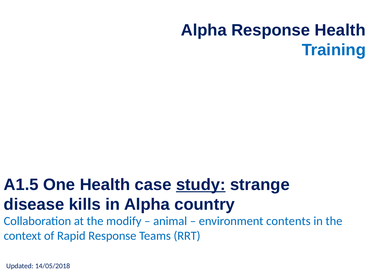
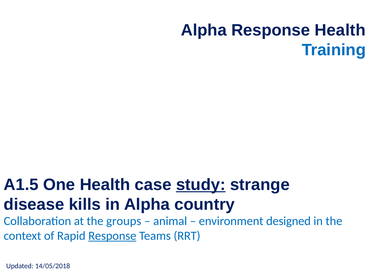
modify: modify -> groups (124, 221)
contents: contents -> designed (288, 221)
Response underline: none -> present (112, 236)
